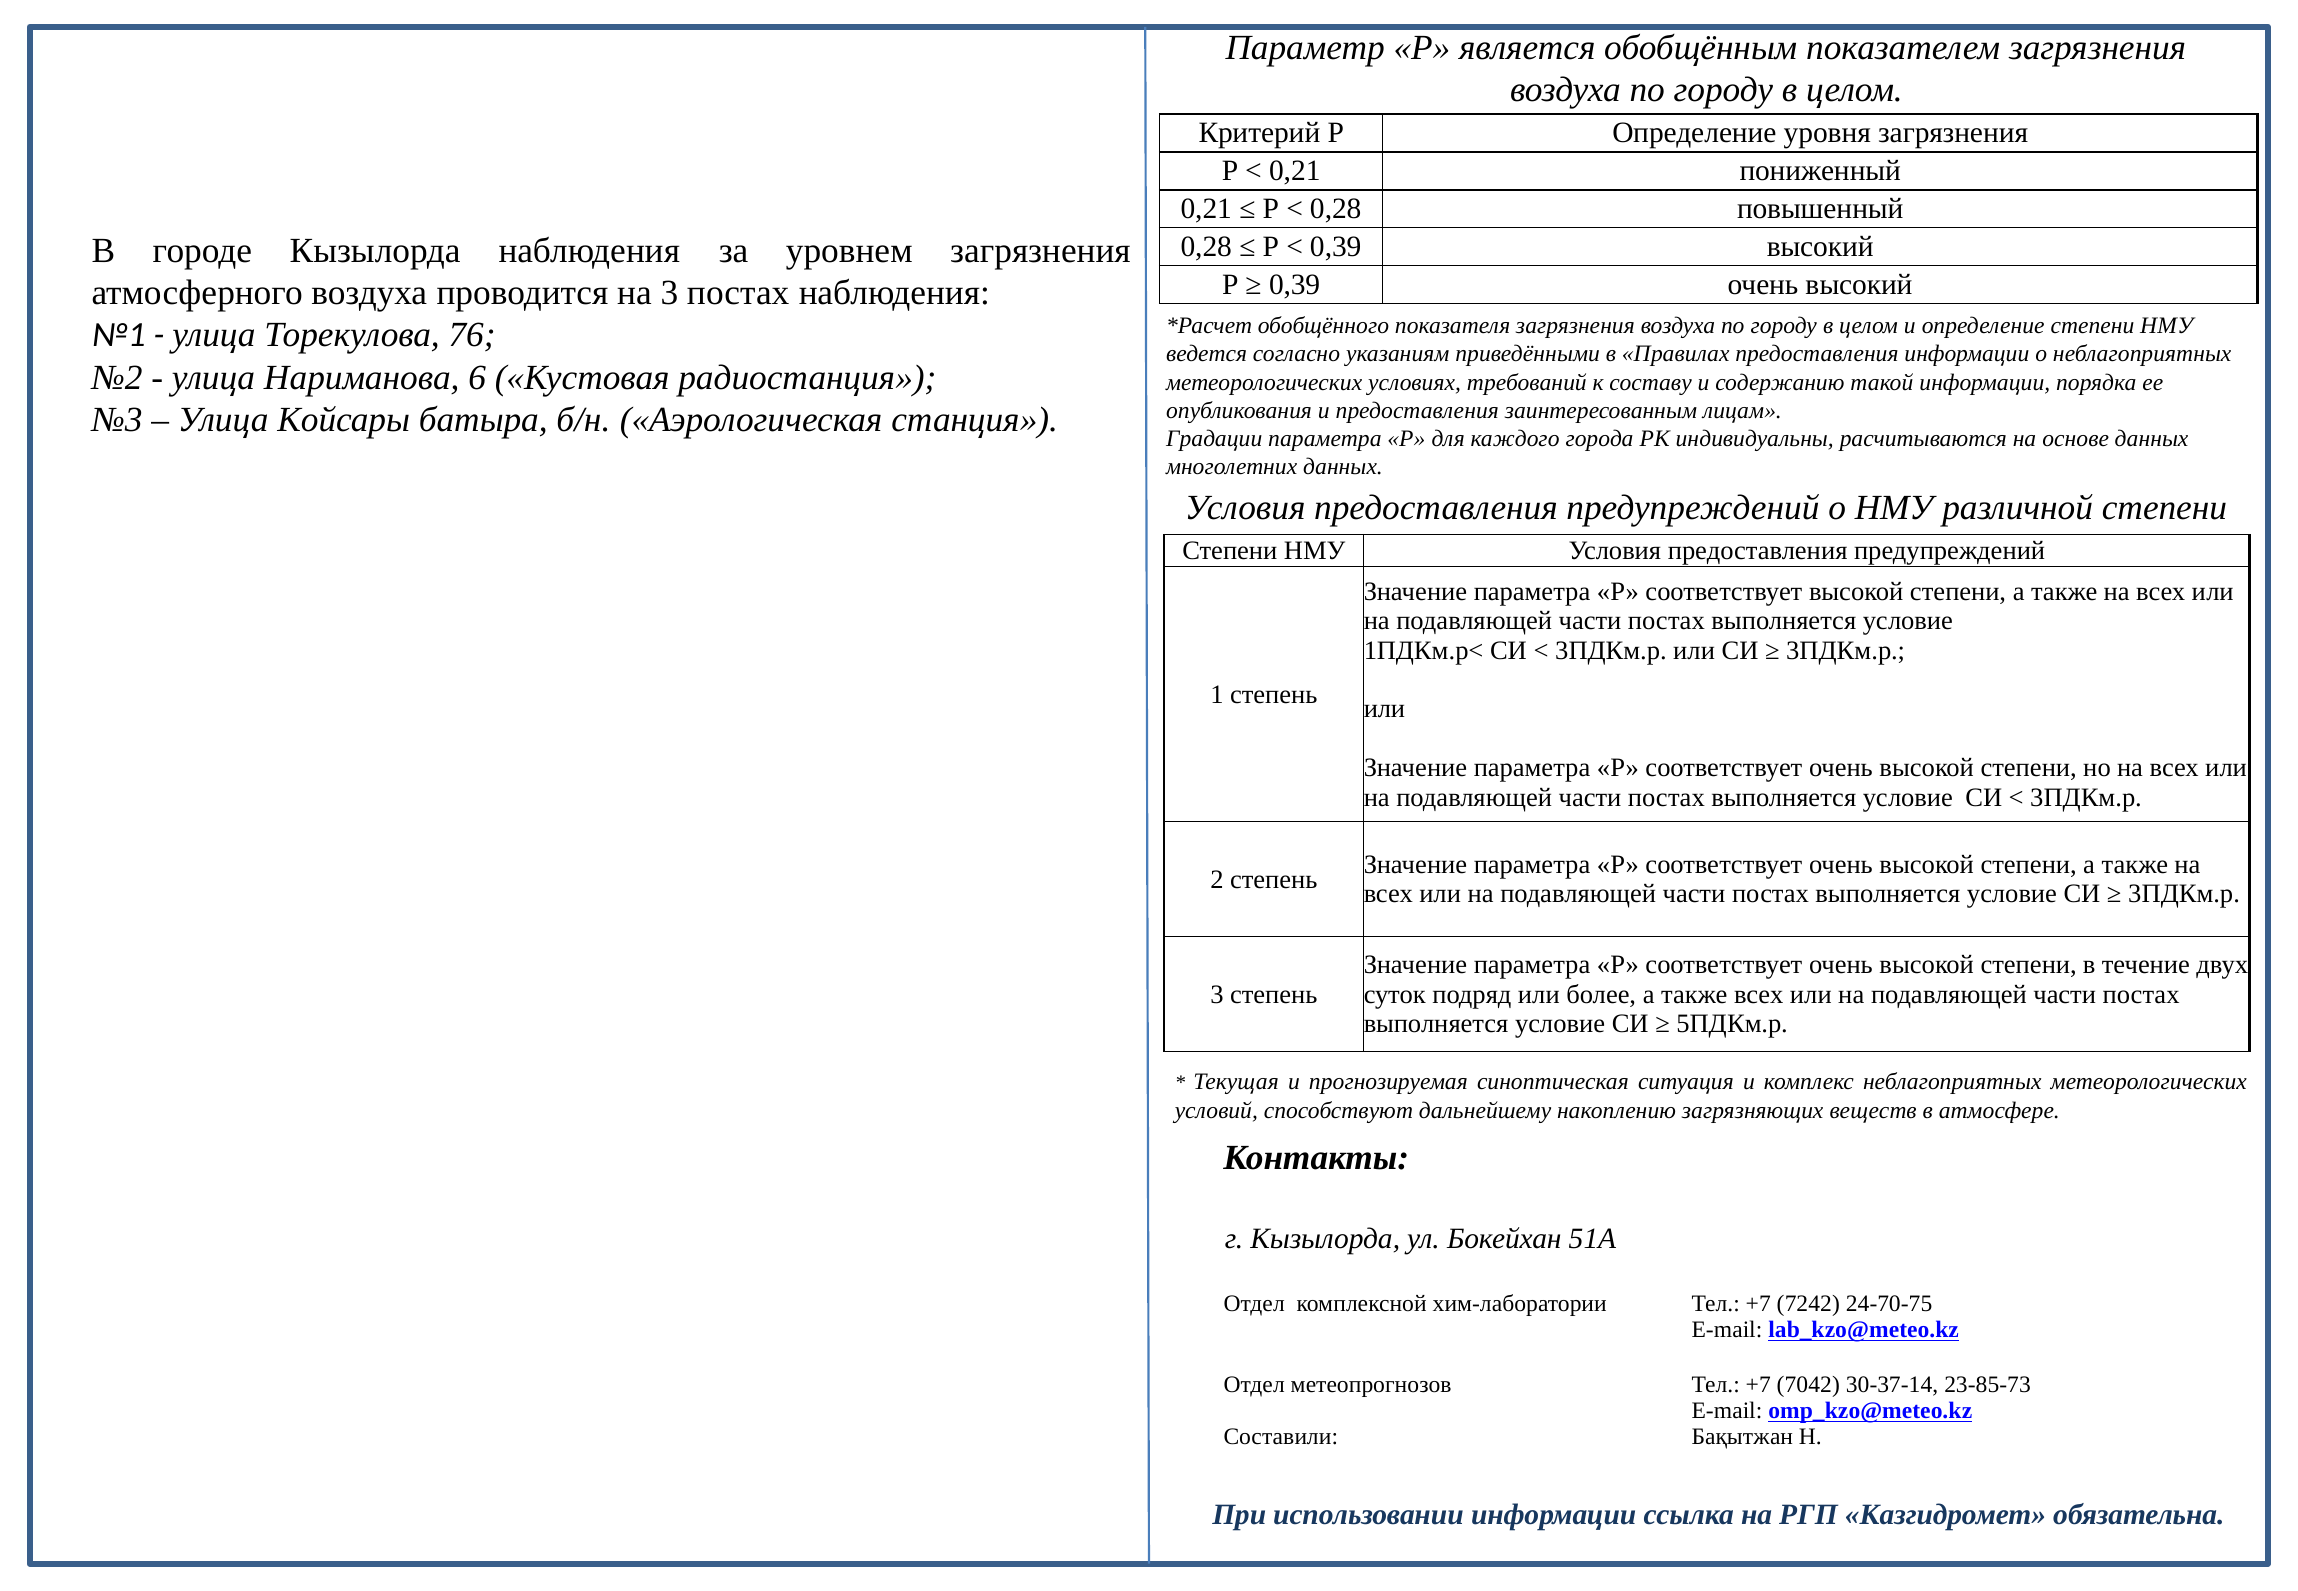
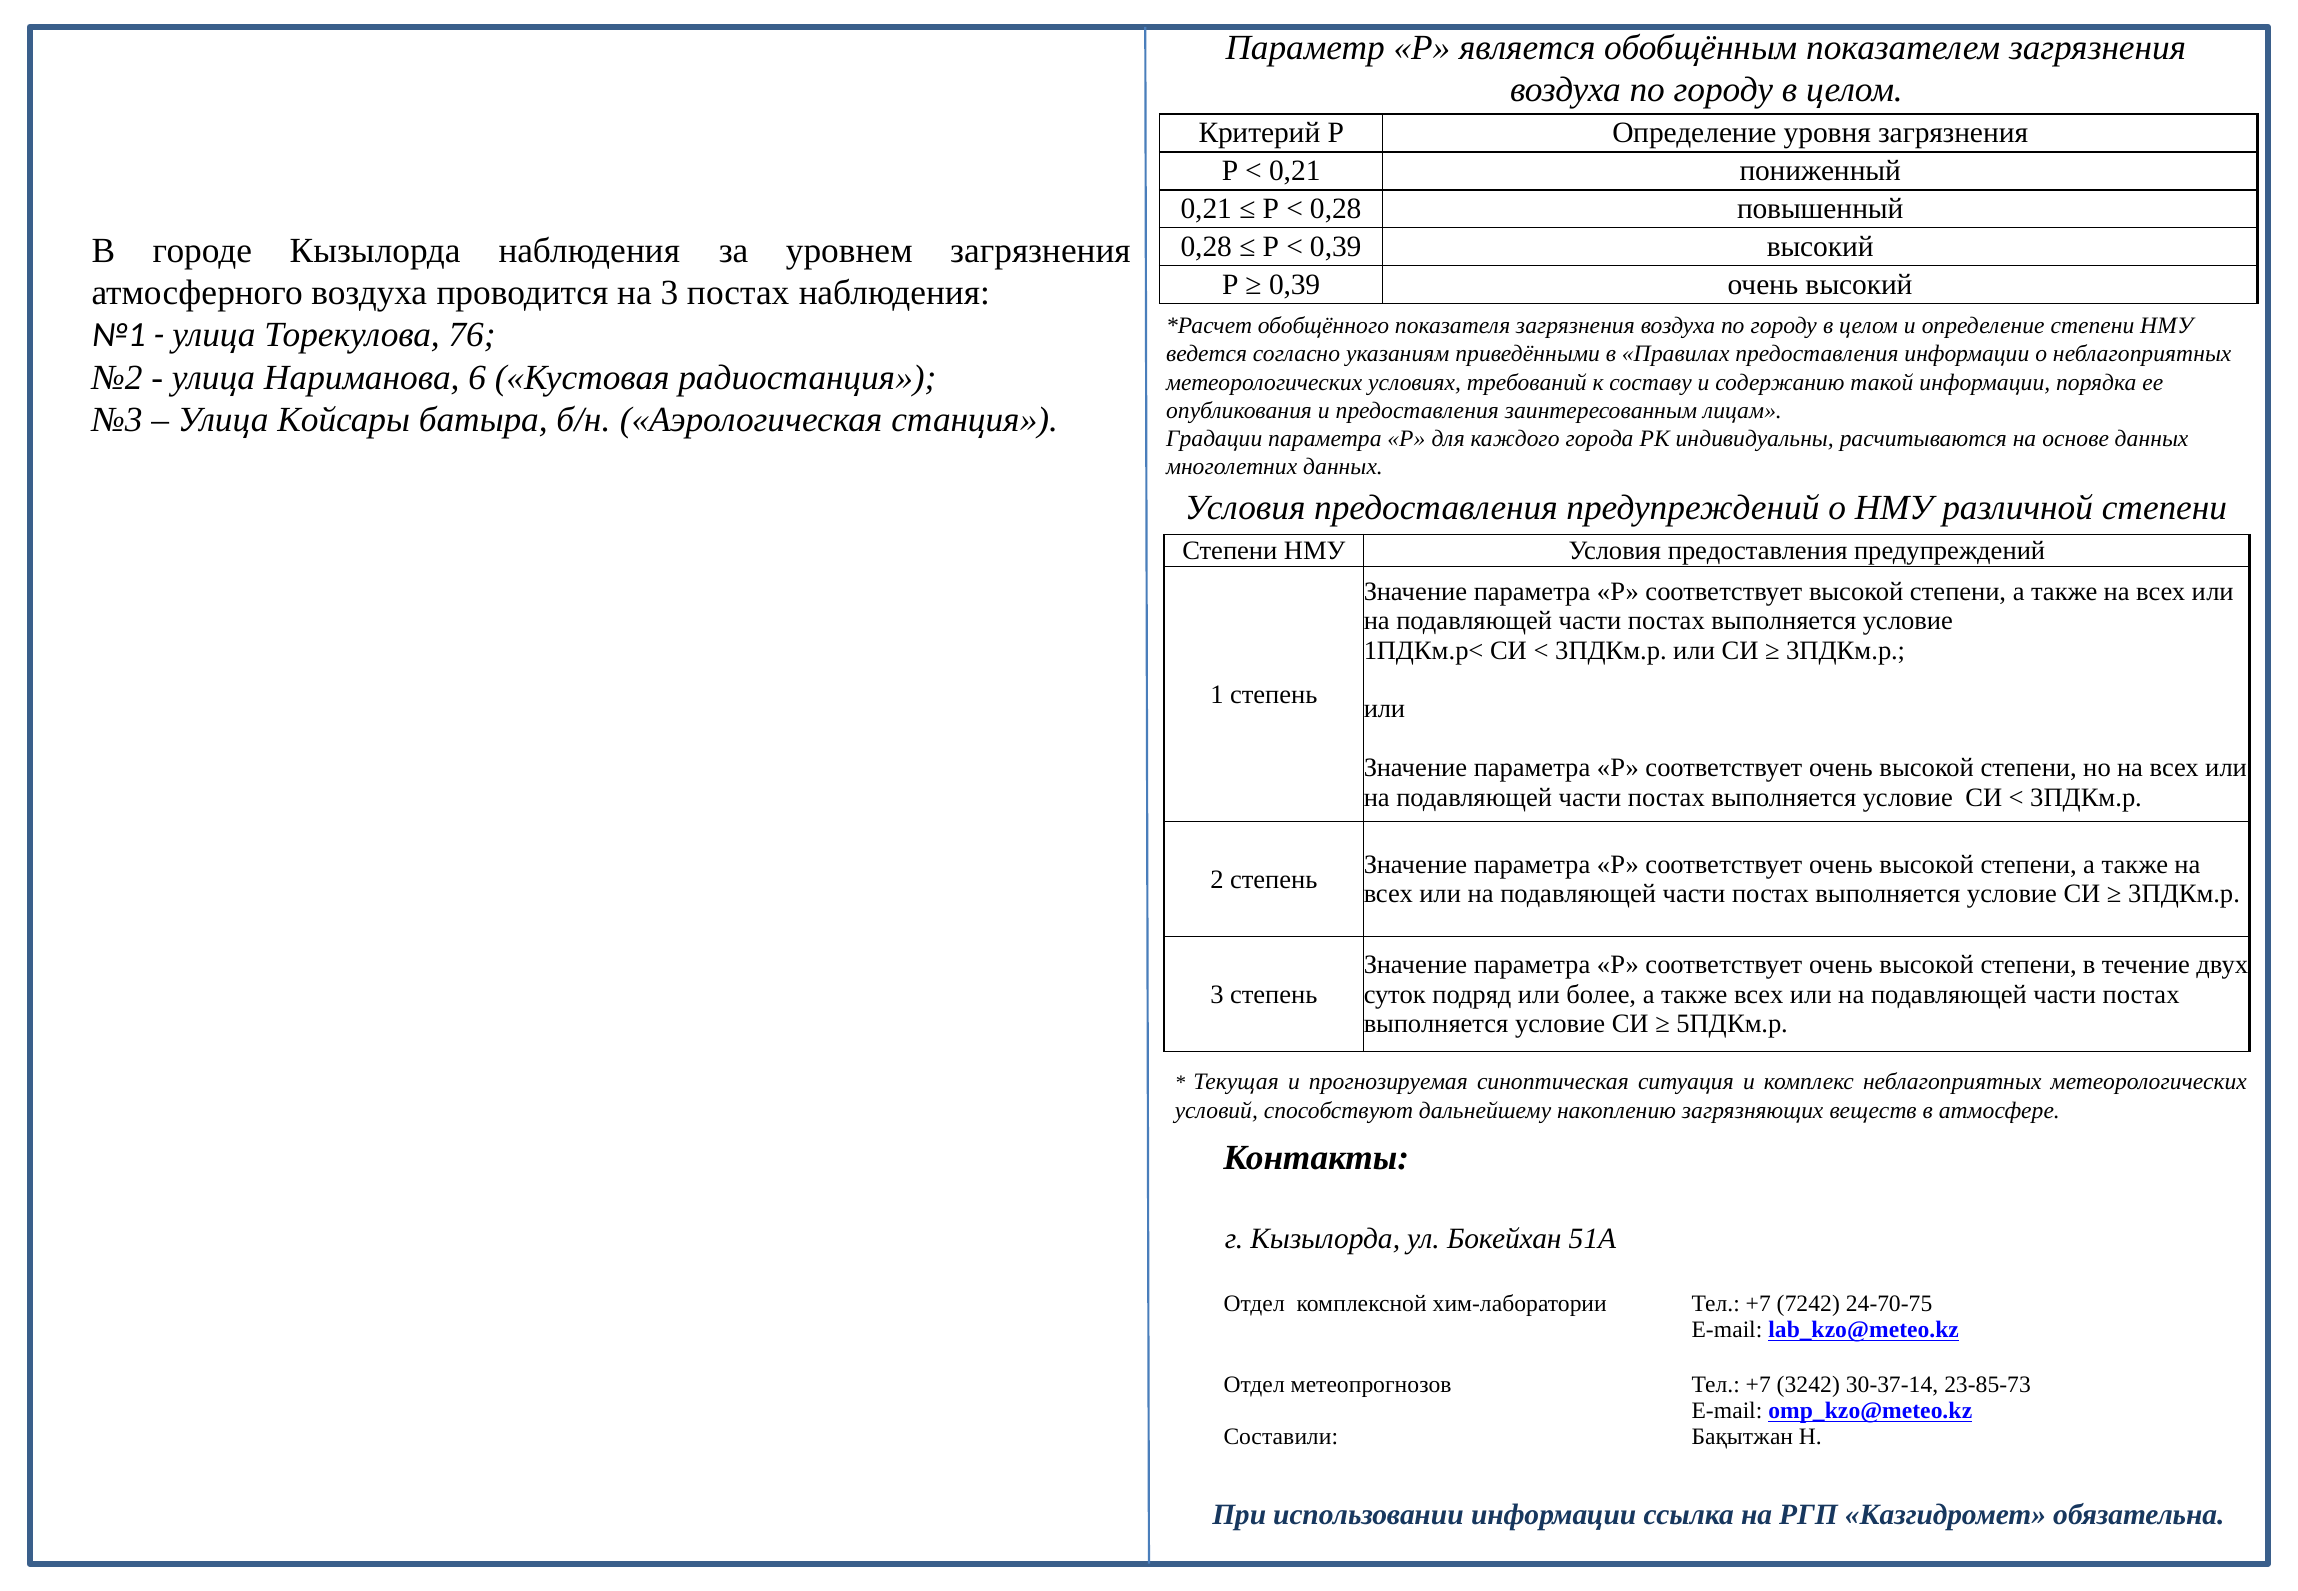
7042: 7042 -> 3242 (1808, 1385)
